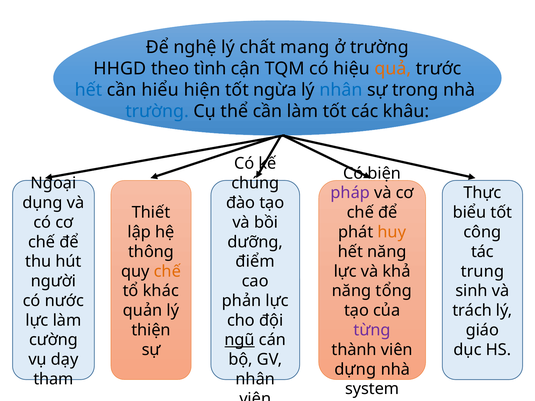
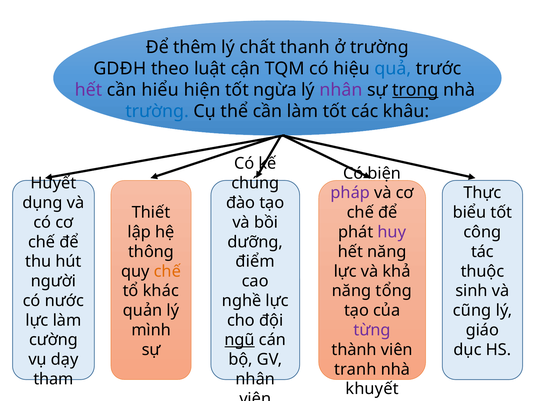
nghệ: nghệ -> thêm (195, 47)
mang: mang -> thanh (305, 47)
HHGD: HHGD -> GDĐH (120, 69)
tình: tình -> luật (210, 69)
quả colour: orange -> blue (393, 69)
hết colour: blue -> purple (89, 90)
nhân colour: blue -> purple (341, 90)
trong underline: none -> present (415, 90)
Ngoại: Ngoại -> Huyết (53, 183)
huy colour: orange -> purple (392, 232)
trung: trung -> thuộc (482, 272)
phản: phản -> nghề (242, 301)
trách: trách -> cũng (472, 311)
thiện: thiện -> mình (151, 330)
dựng: dựng -> tranh (355, 370)
system: system -> khuyết (372, 389)
